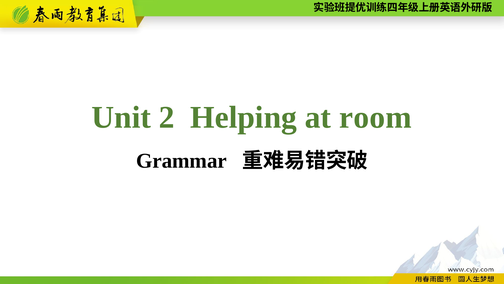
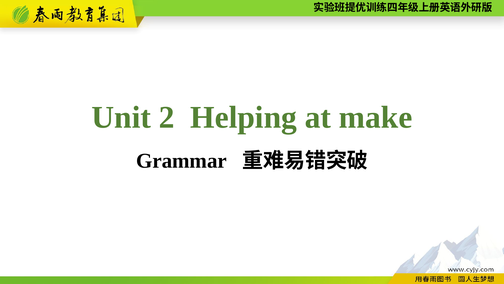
room: room -> make (376, 117)
